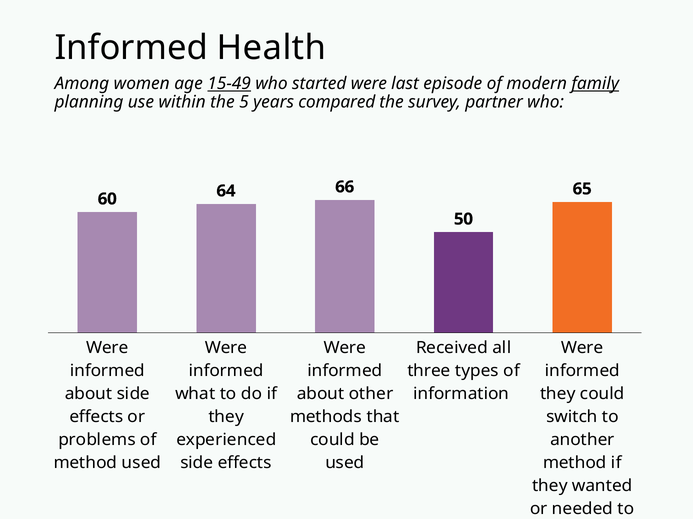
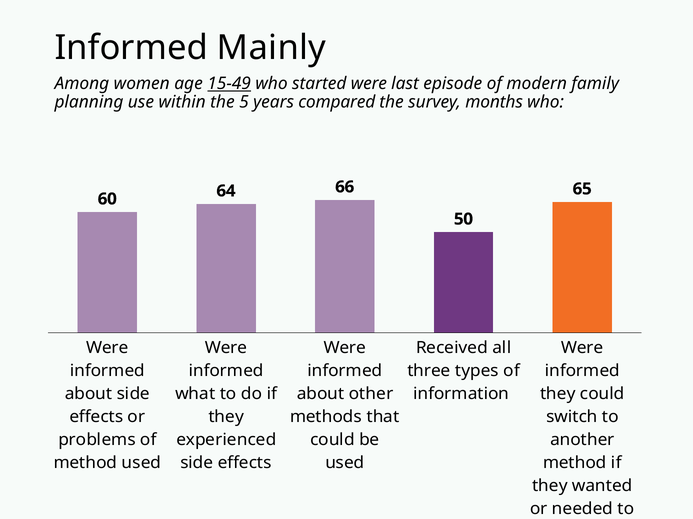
Health: Health -> Mainly (272, 48)
family underline: present -> none (595, 84)
partner: partner -> months (494, 102)
